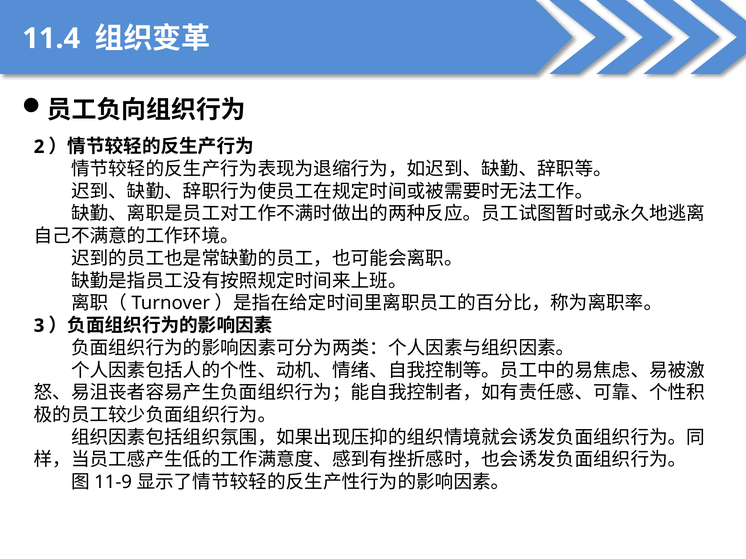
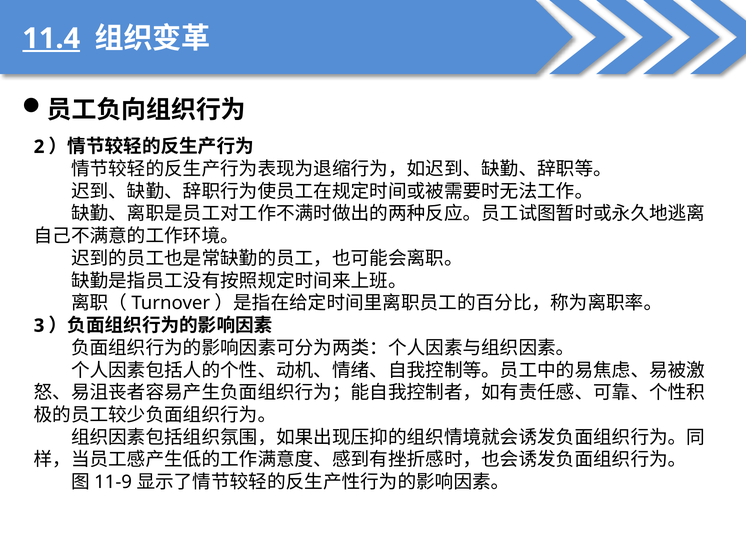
11.4 underline: none -> present (51, 38)
